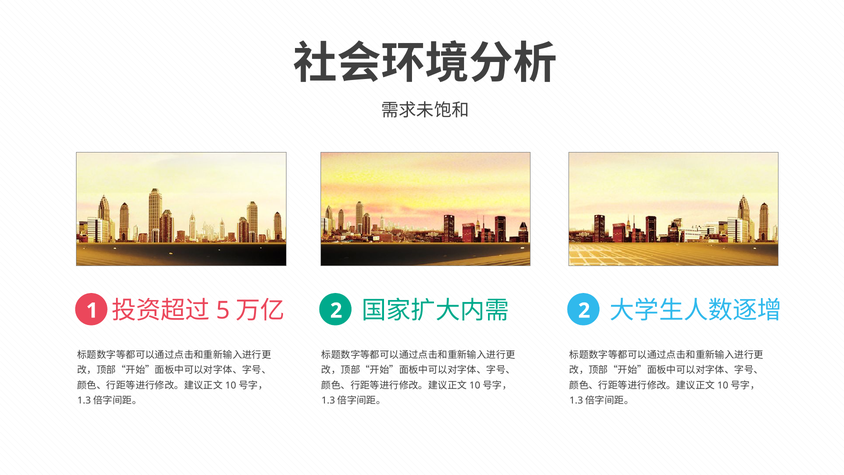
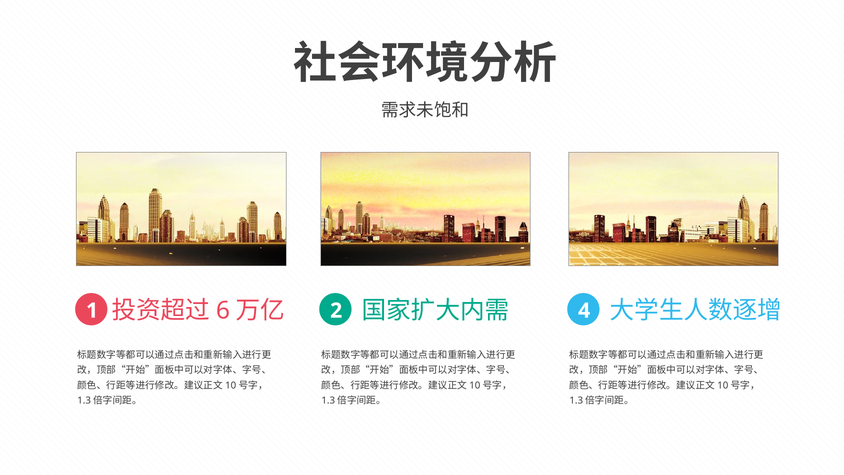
5: 5 -> 6 (223, 310)
2: 2 -> 4 (584, 310)
